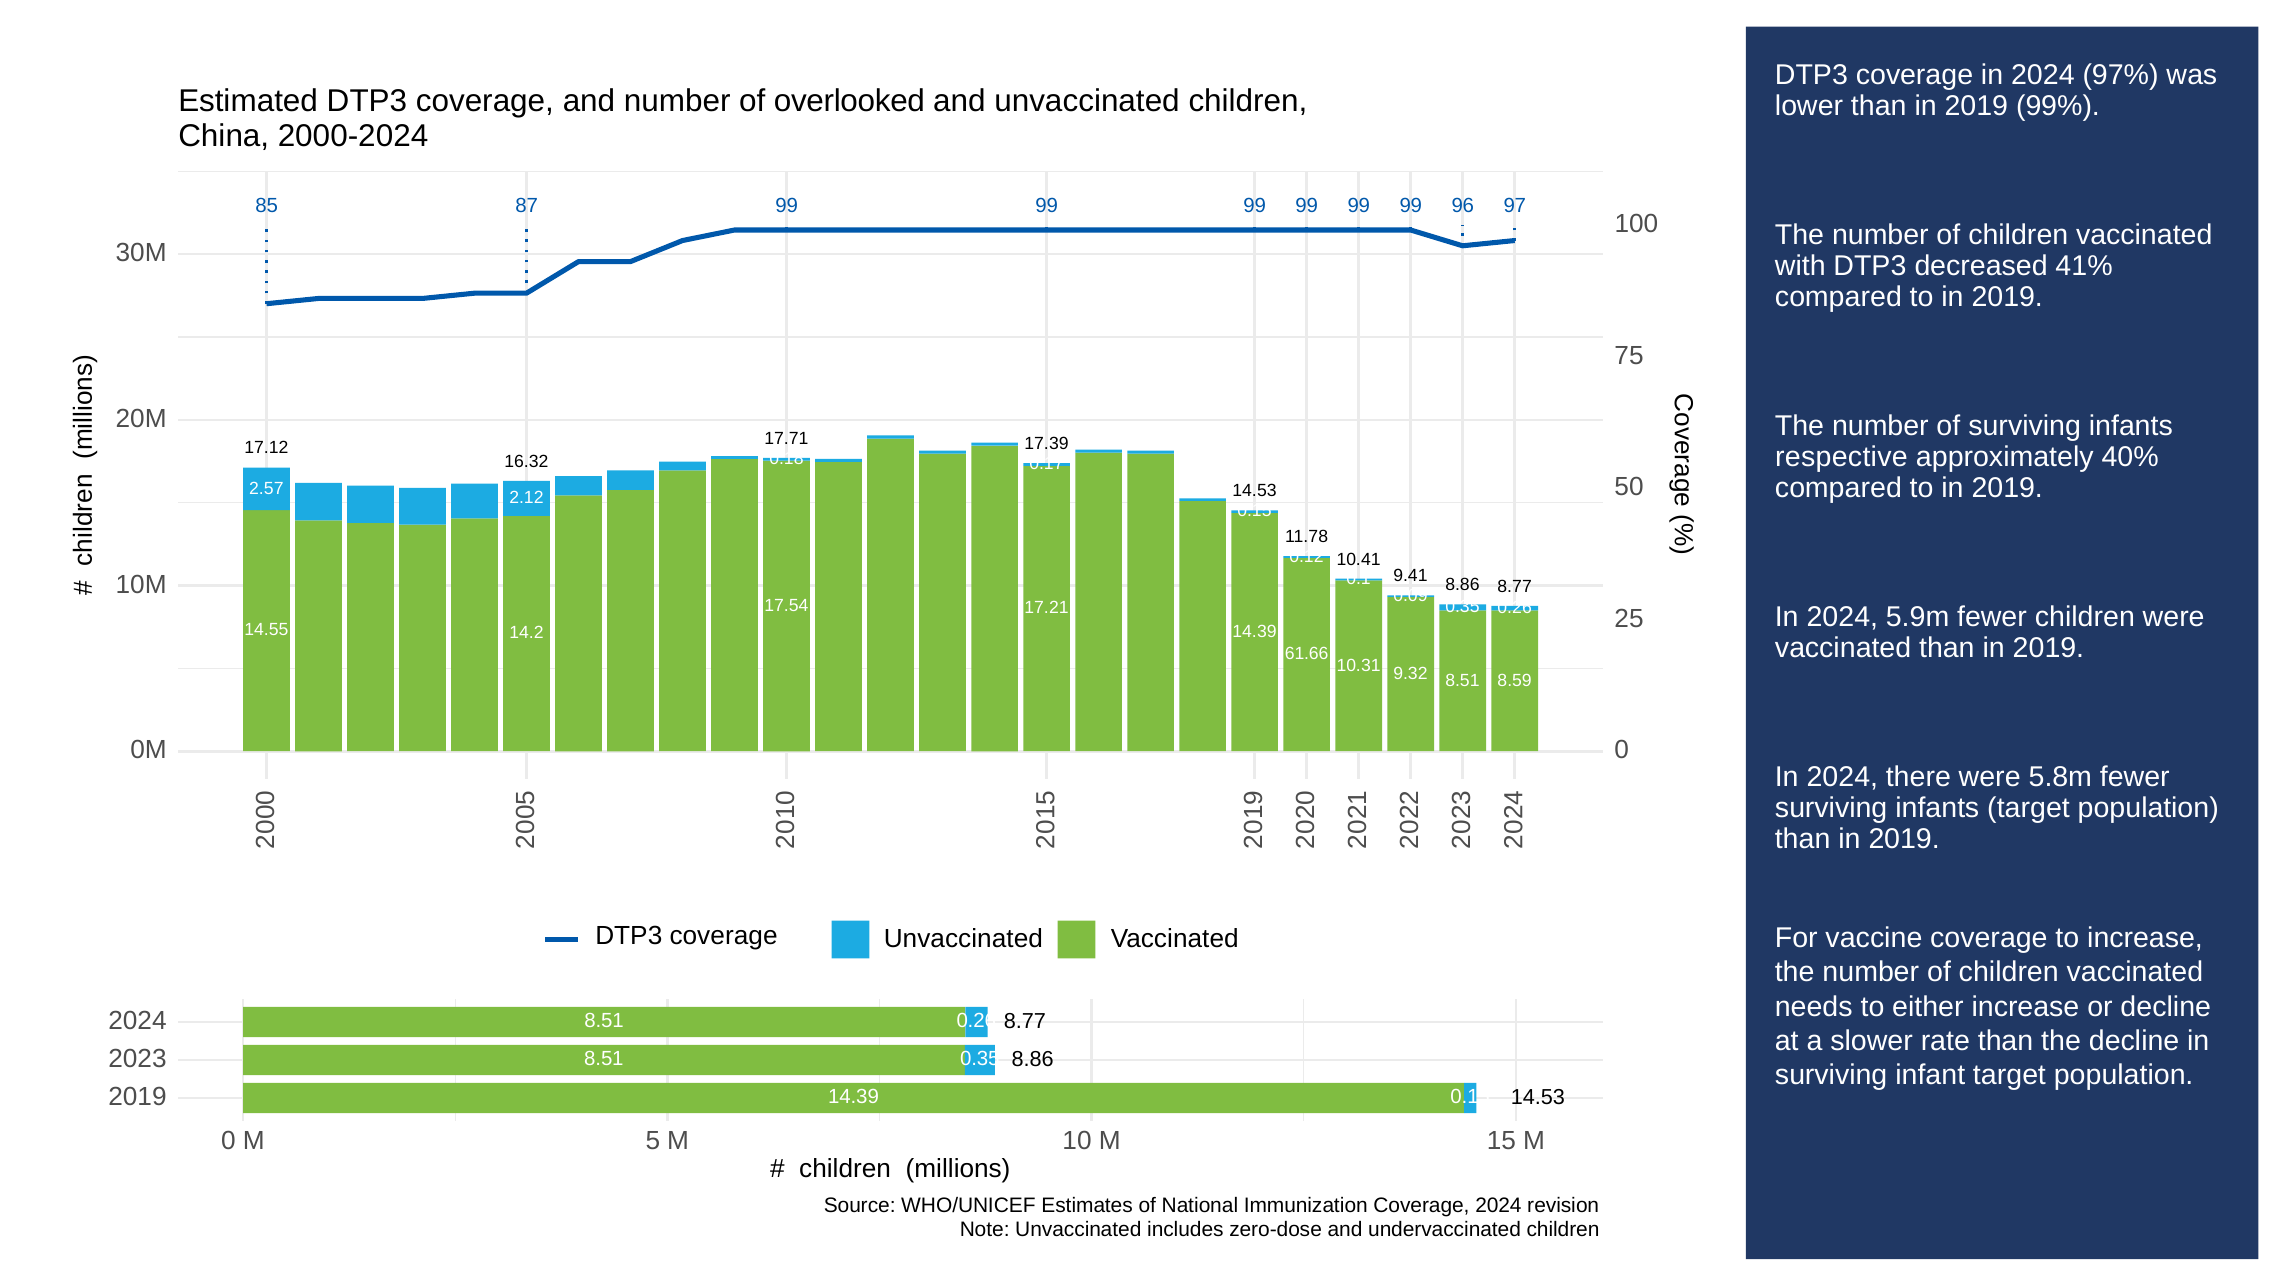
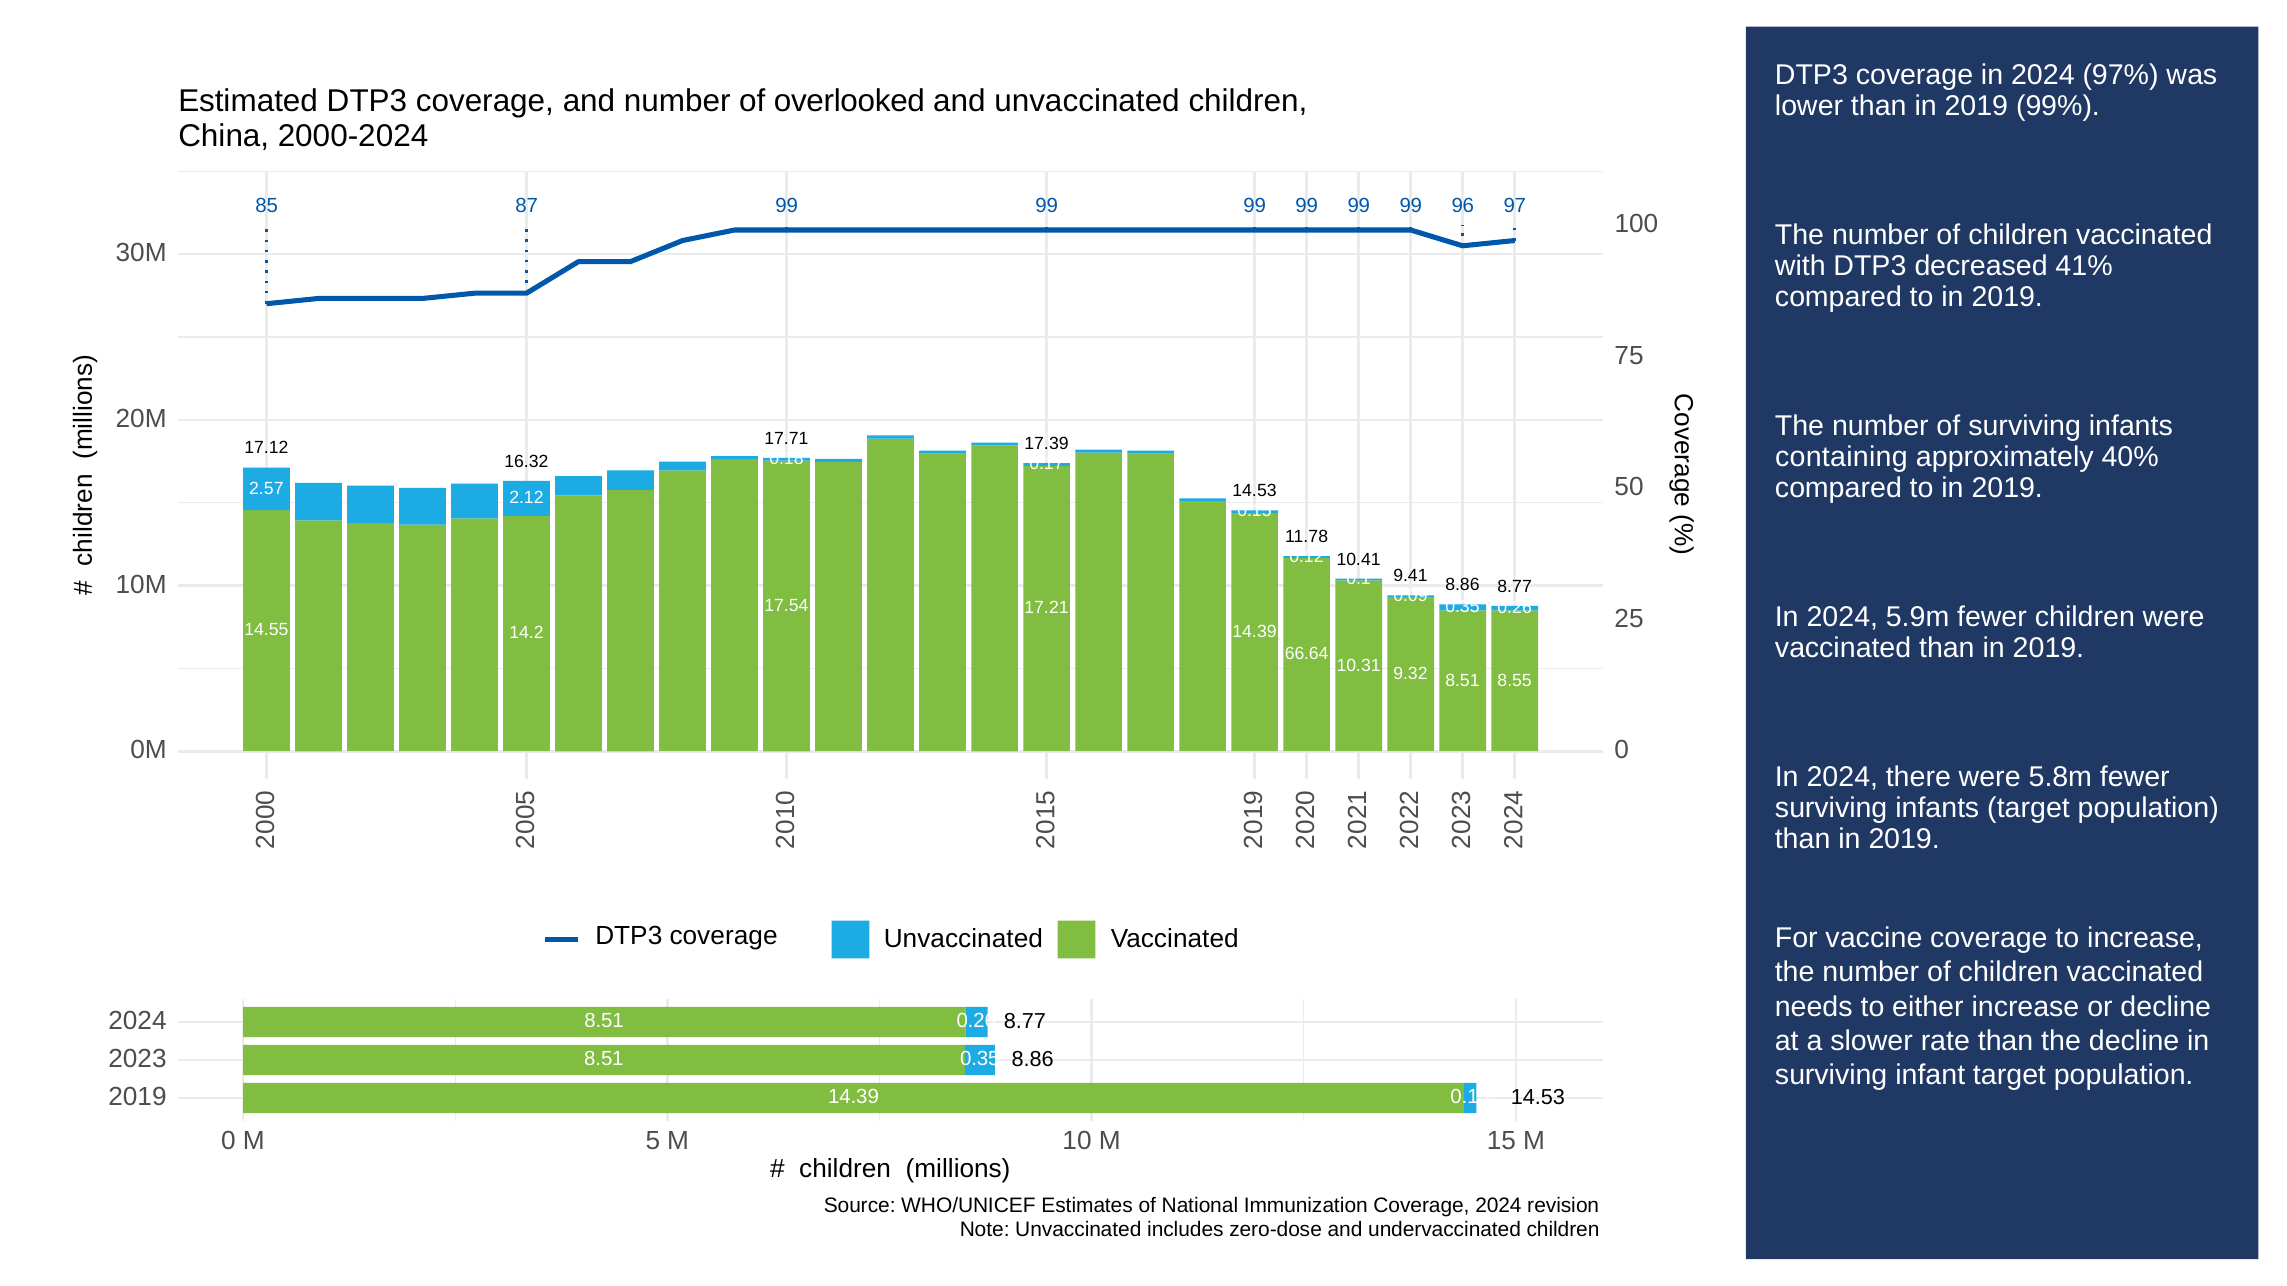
respective: respective -> containing (1841, 457)
61.66: 61.66 -> 66.64 (1307, 654)
8.59: 8.59 -> 8.55 (1515, 680)
